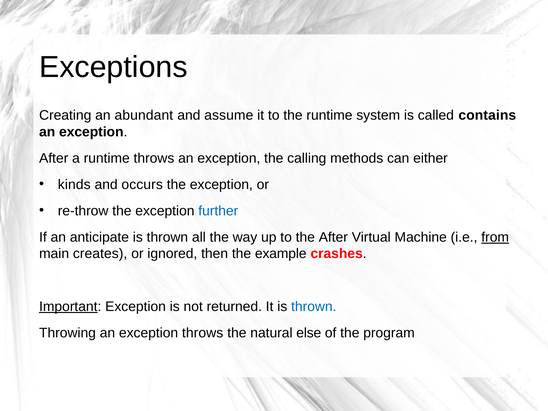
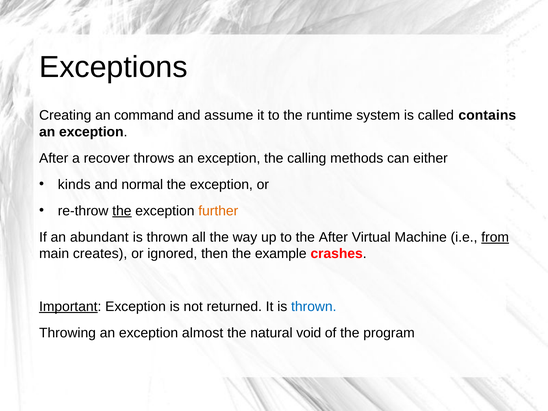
abundant: abundant -> command (144, 115)
a runtime: runtime -> recover (107, 158)
occurs: occurs -> normal (142, 184)
the underline: none -> present (122, 211)
further colour: blue -> orange (218, 211)
anticipate: anticipate -> abundant (99, 237)
exception throws: throws -> almost (203, 333)
else: else -> void (309, 333)
